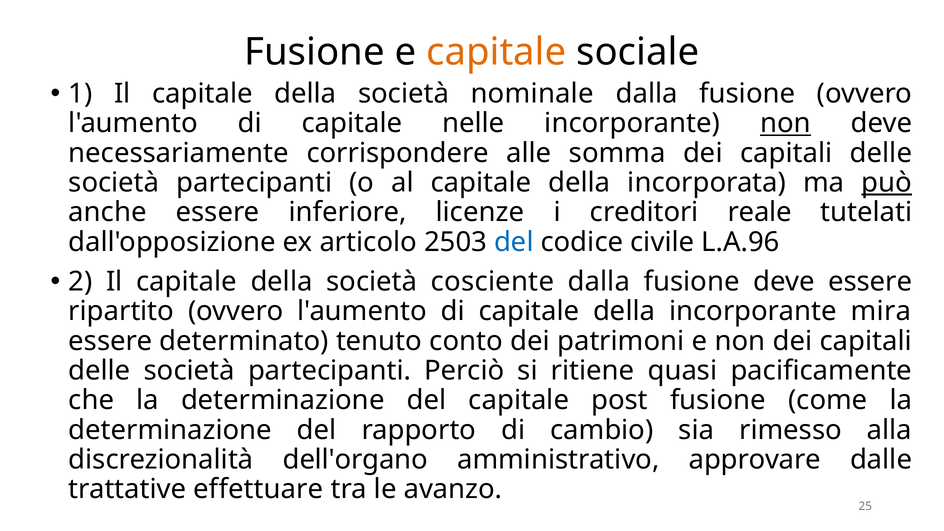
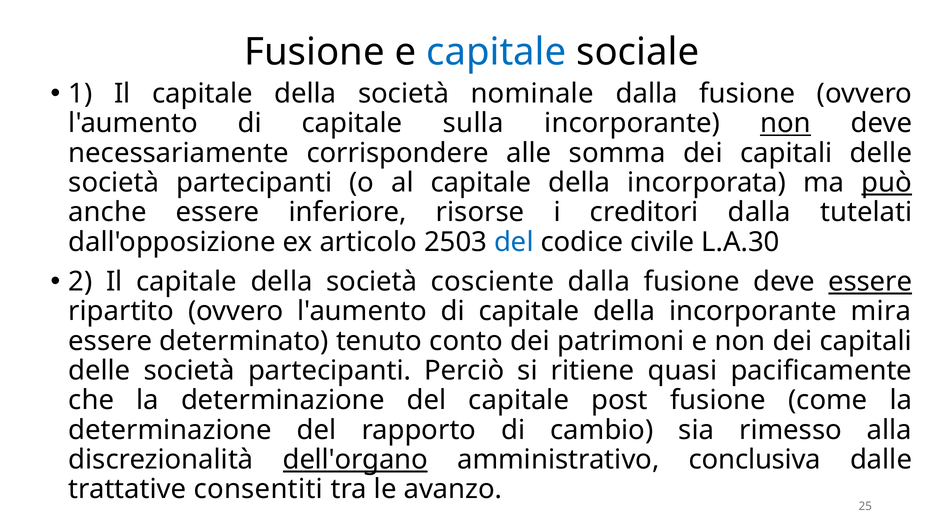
capitale colour: orange -> blue (496, 52)
nelle: nelle -> sulla (473, 123)
licenze: licenze -> risorse (480, 212)
creditori reale: reale -> dalla (759, 212)
L.A.96: L.A.96 -> L.A.30 (740, 242)
essere underline: none -> present (870, 282)
dell'organo underline: none -> present (355, 460)
approvare: approvare -> conclusiva (755, 460)
effettuare: effettuare -> consentiti (258, 489)
